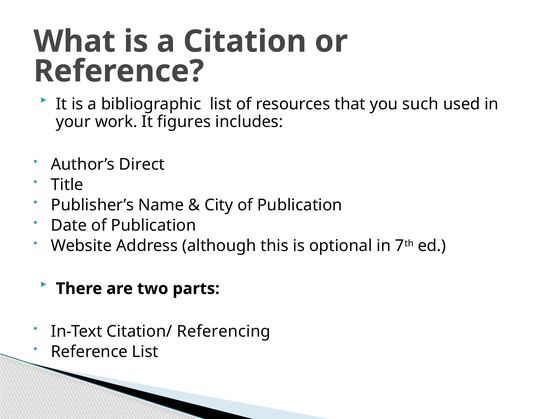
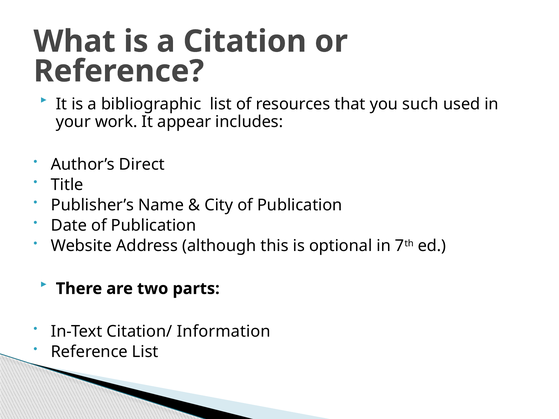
figures: figures -> appear (184, 122)
Referencing: Referencing -> Information (224, 332)
